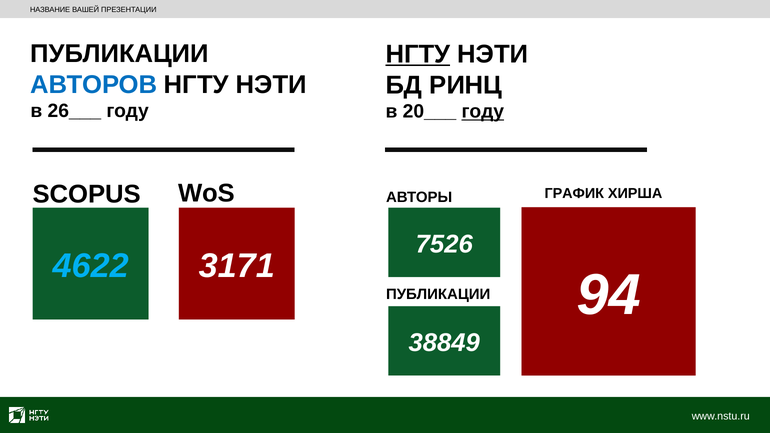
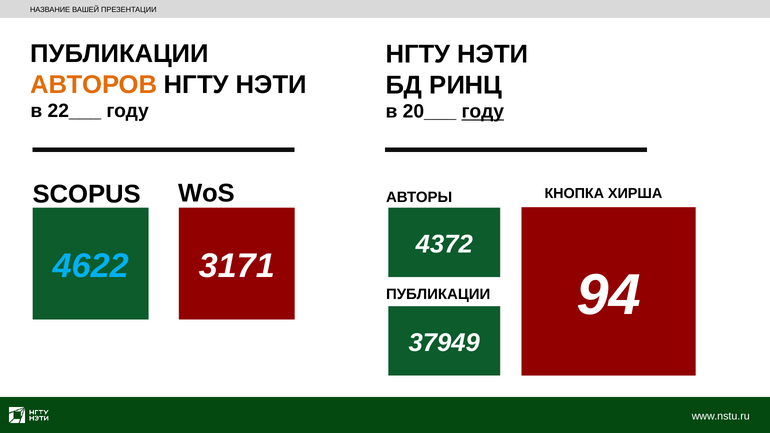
НГТУ underline: present -> none (418, 54)
АВТОРОВ colour: blue -> orange (94, 85)
26___: 26___ -> 22___ (74, 111)
ГРАФИК: ГРАФИК -> КНОПКА (574, 194)
7526: 7526 -> 4372 (444, 244)
38849: 38849 -> 37949 (444, 343)
